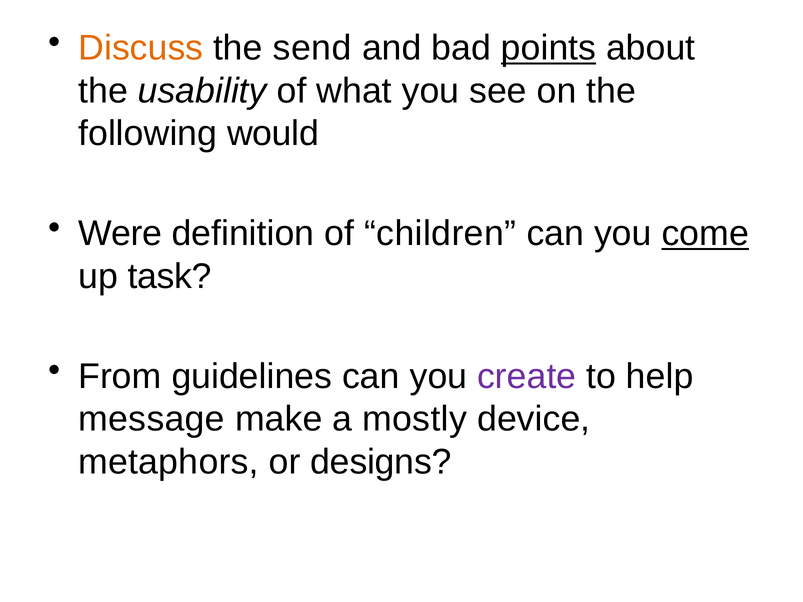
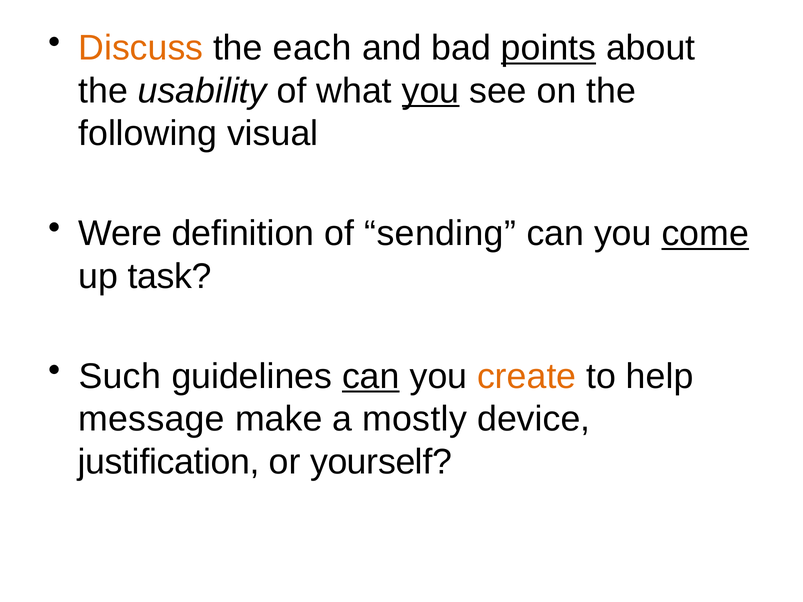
send: send -> each (312, 48)
you underline: none -> present (431, 91)
would: would -> visual (273, 134)
children: children -> sending (440, 234)
From: From -> Such (120, 376)
can underline: none -> present (371, 376)
create colour: purple -> orange (527, 376)
metaphors: metaphors -> justification (169, 462)
designs: designs -> yourself (381, 462)
